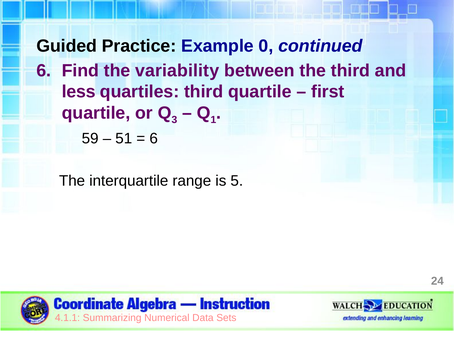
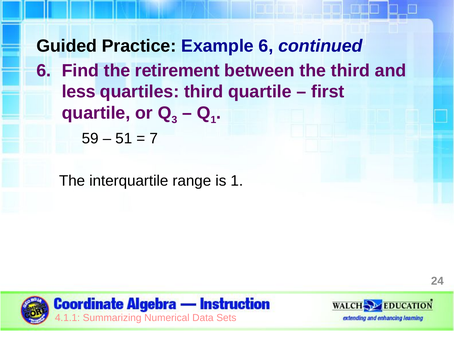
Example 0: 0 -> 6 (266, 46)
variability: variability -> retirement (177, 71)
6: 6 -> 7 (154, 138)
is 5: 5 -> 1 (237, 181)
